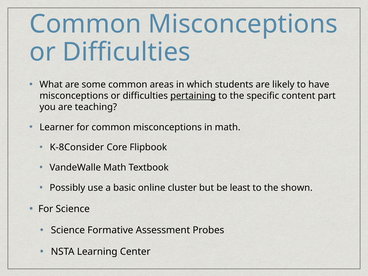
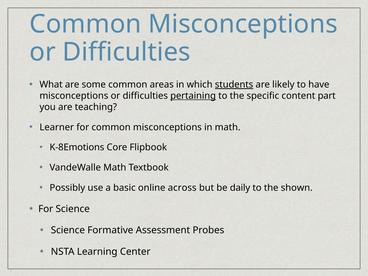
students underline: none -> present (234, 85)
K-8Consider: K-8Consider -> K-8Emotions (77, 147)
cluster: cluster -> across (182, 188)
least: least -> daily (240, 188)
